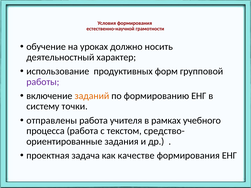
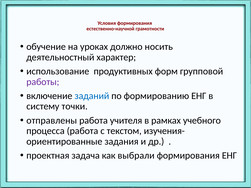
заданий colour: orange -> blue (92, 96)
средство-: средство- -> изучения- (164, 131)
качестве: качестве -> выбрали (136, 156)
